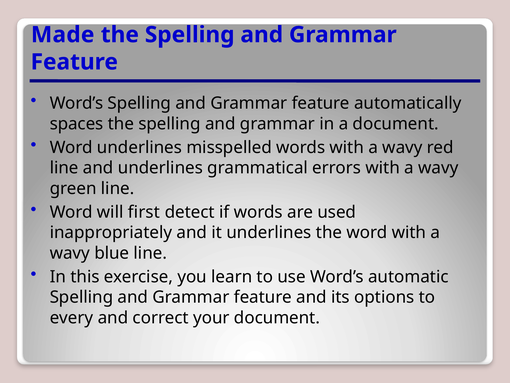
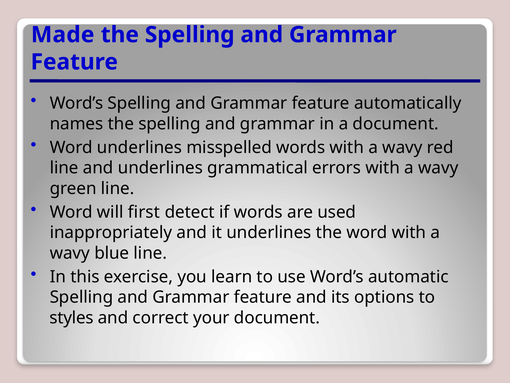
spaces: spaces -> names (77, 124)
every: every -> styles (72, 317)
